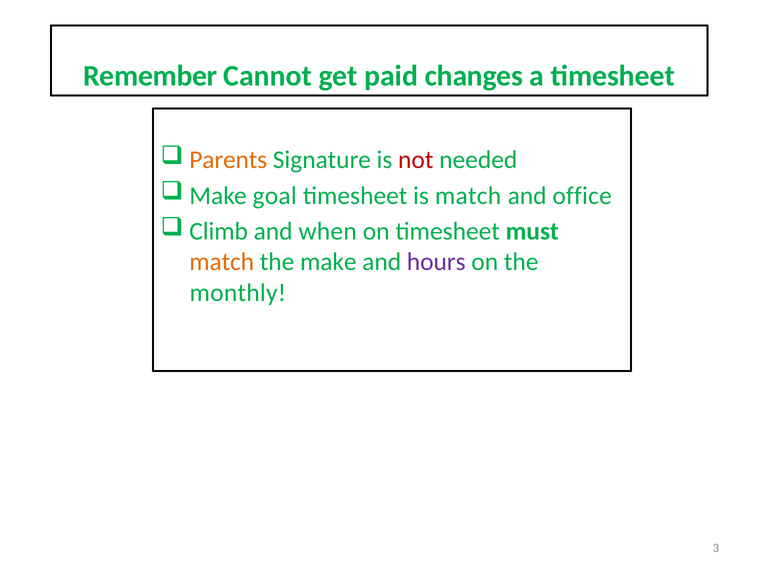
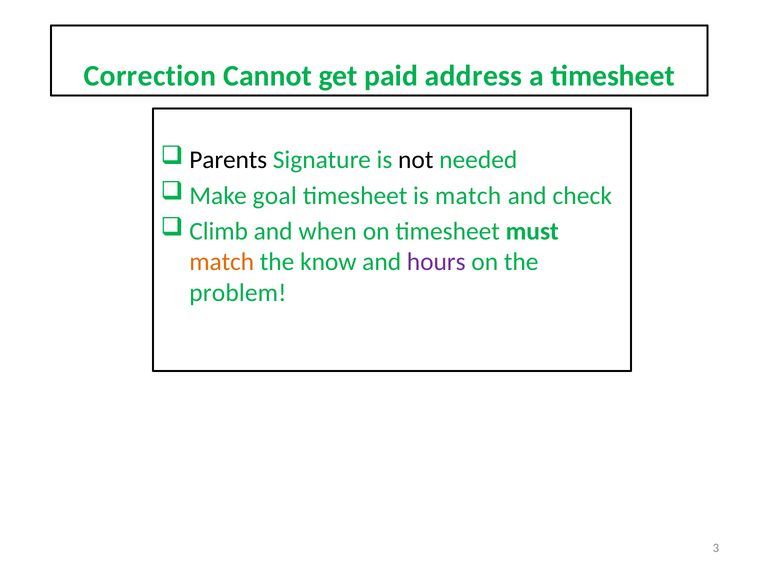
Remember: Remember -> Correction (150, 76)
changes: changes -> address (474, 76)
Parents colour: orange -> black (228, 160)
not colour: red -> black (416, 160)
office: office -> check (582, 196)
the make: make -> know (328, 262)
monthly: monthly -> problem (238, 292)
